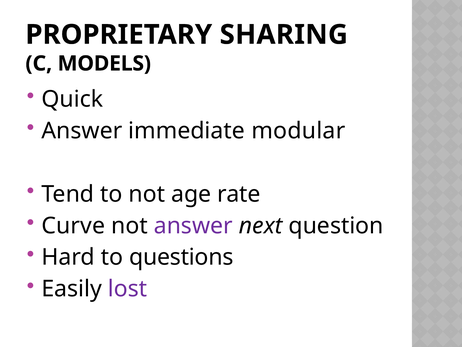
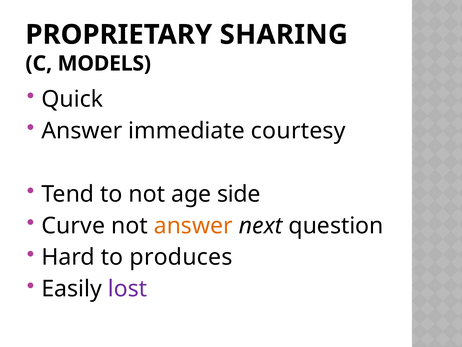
modular: modular -> courtesy (298, 131)
rate: rate -> side (239, 194)
answer colour: purple -> orange (193, 225)
questions: questions -> produces (181, 257)
